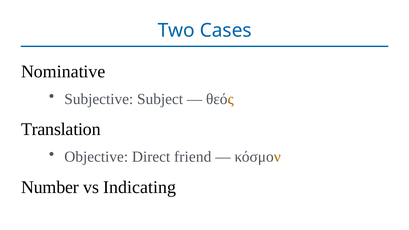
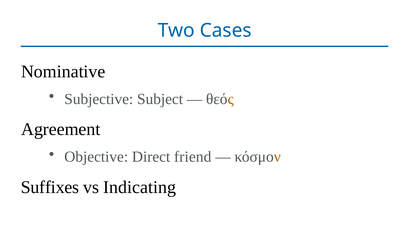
Translation: Translation -> Agreement (61, 129)
Number: Number -> Suffixes (50, 187)
